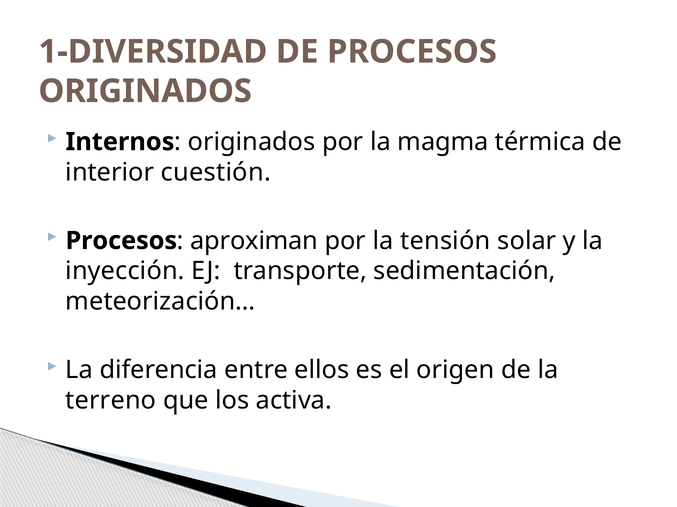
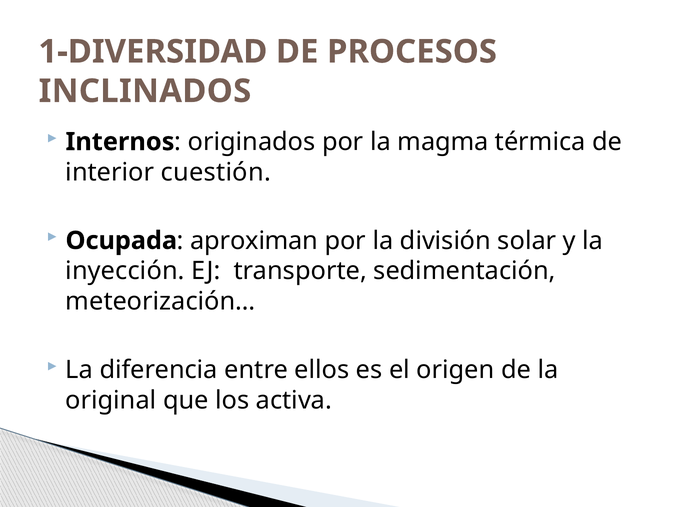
ORIGINADOS: ORIGINADOS -> INCLINADOS (145, 91)
Procesos: Procesos -> Ocupada (121, 241)
tensión: tensión -> división (445, 241)
terreno: terreno -> original (111, 401)
